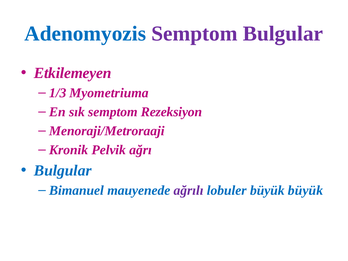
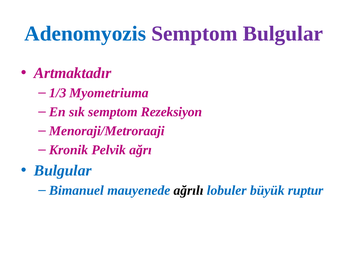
Etkilemeyen: Etkilemeyen -> Artmaktadır (73, 73)
ağrılı colour: purple -> black (189, 190)
büyük büyük: büyük -> ruptur (306, 190)
